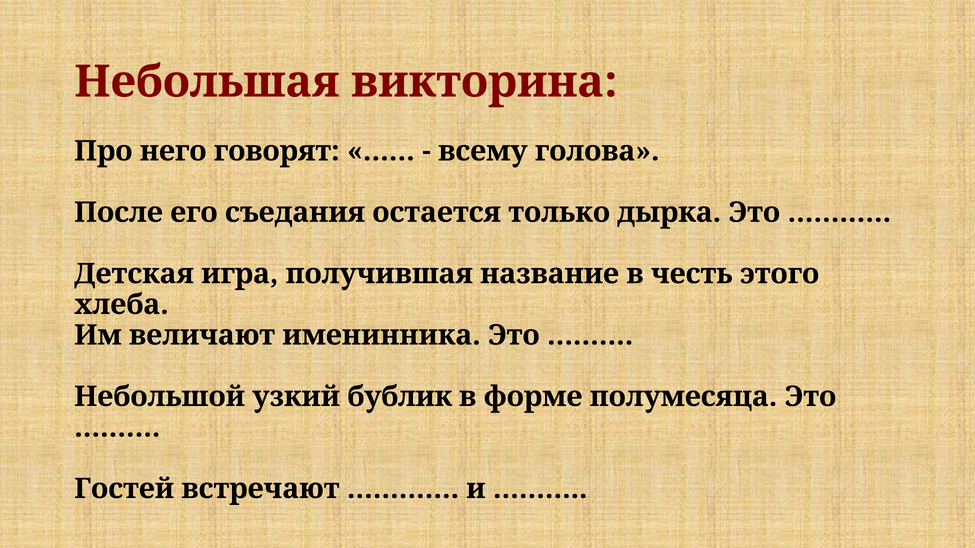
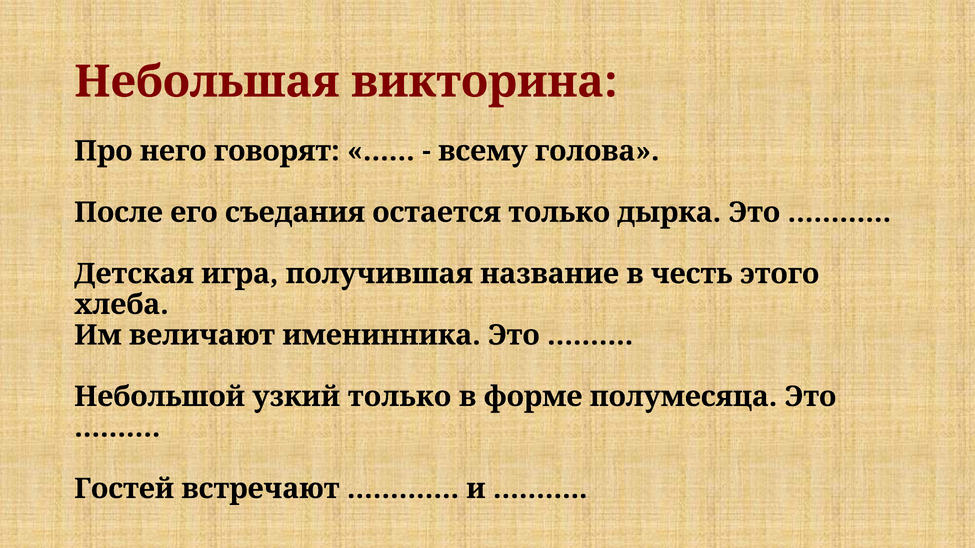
узкий бублик: бублик -> только (399, 397)
